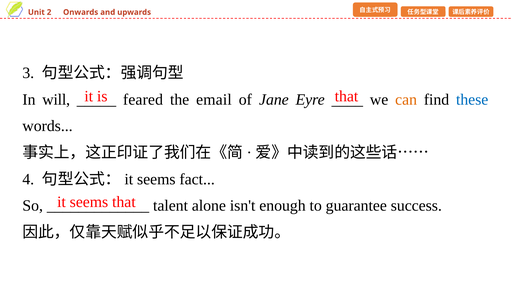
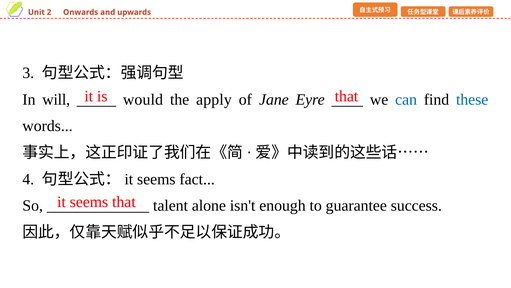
feared: feared -> would (143, 99)
email: email -> apply (214, 99)
can colour: orange -> blue (406, 99)
